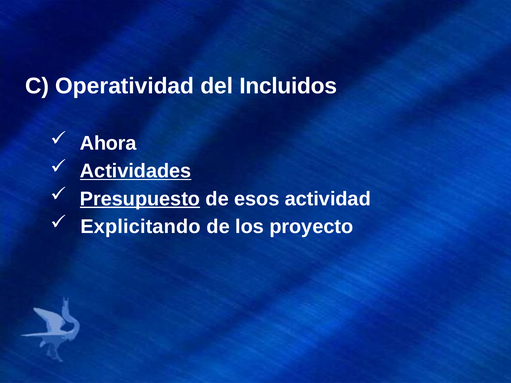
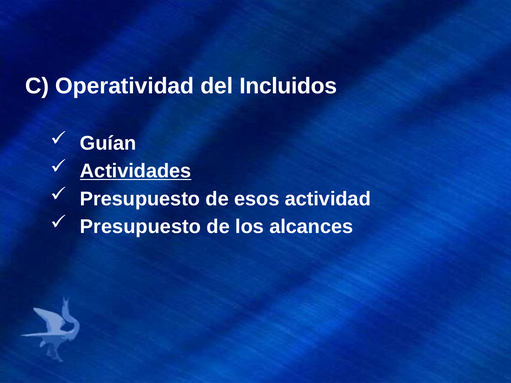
Ahora: Ahora -> Guían (108, 143)
Presupuesto underline: present -> none (140, 199)
Explicitando: Explicitando -> Presupuesto (141, 227)
proyecto: proyecto -> alcances (311, 227)
